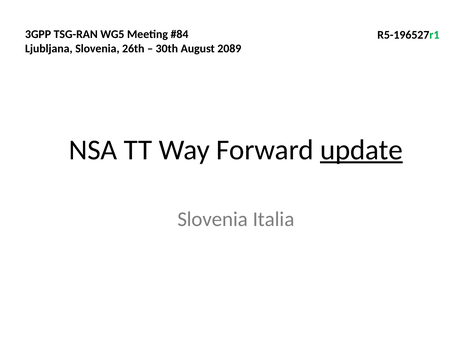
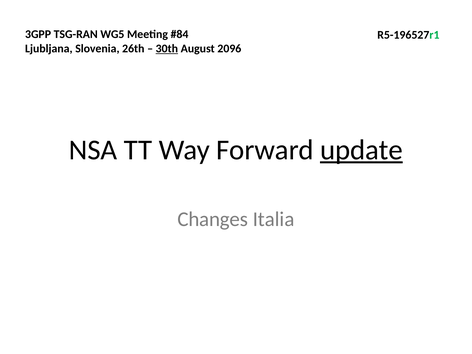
30th underline: none -> present (167, 49)
2089: 2089 -> 2096 (229, 49)
Slovenia: Slovenia -> Changes (213, 219)
